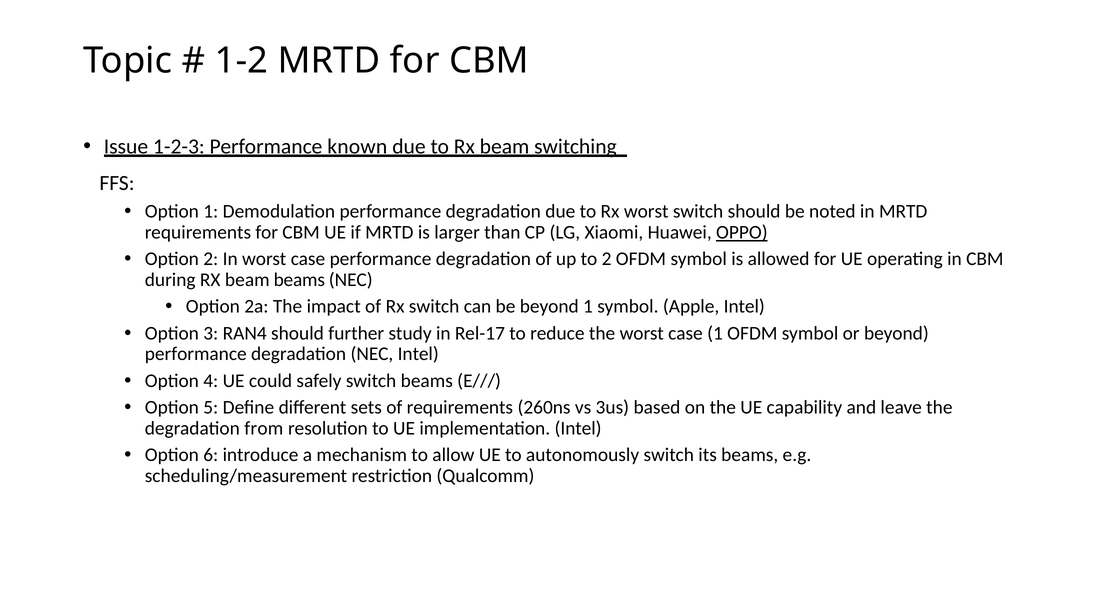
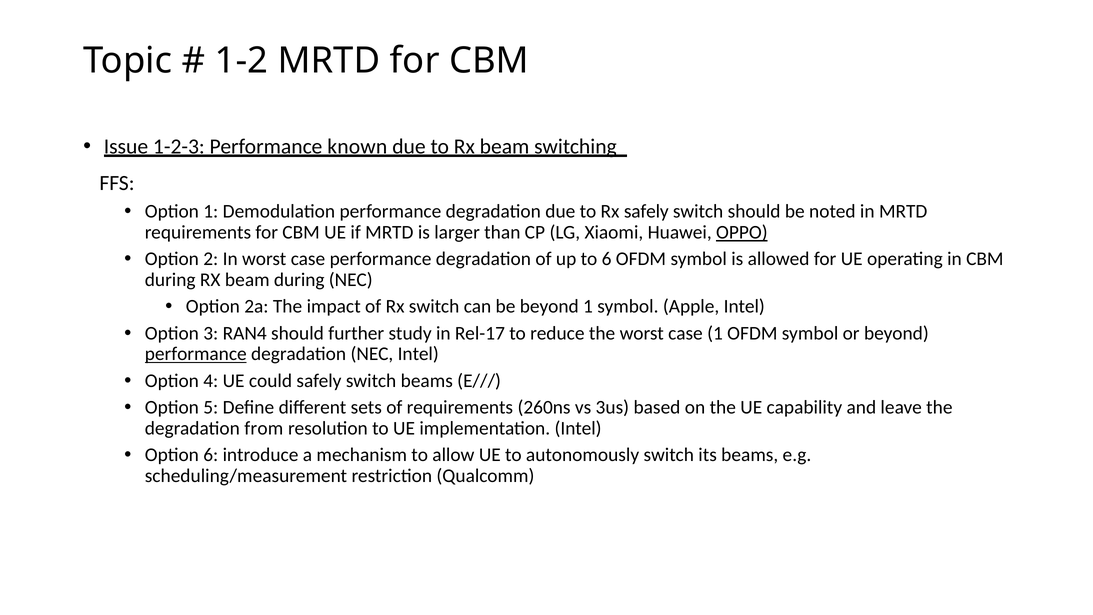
Rx worst: worst -> safely (646, 211)
to 2: 2 -> 6 (607, 259)
beam beams: beams -> during (299, 280)
performance underline: none -> present (196, 354)
